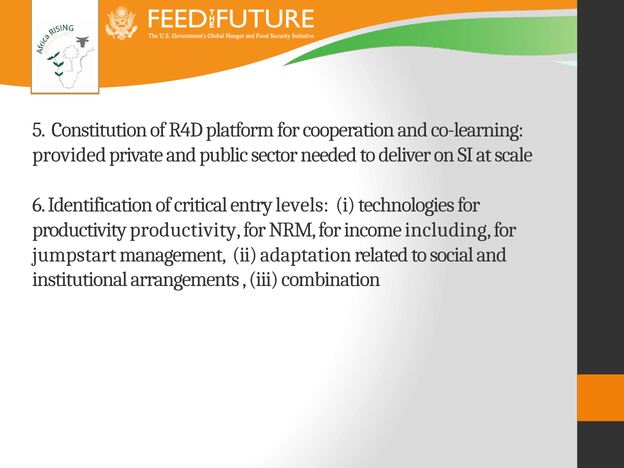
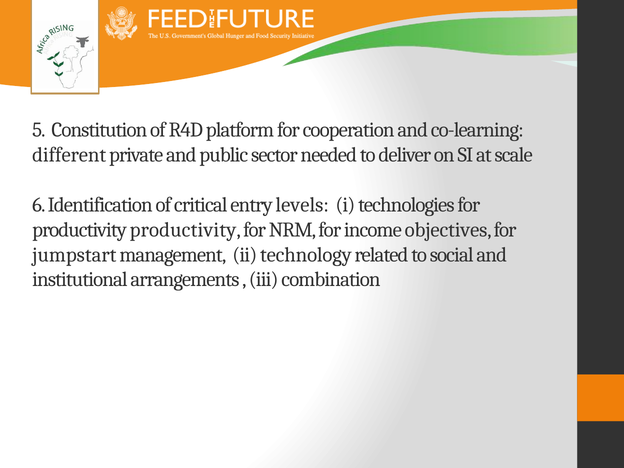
provided: provided -> different (69, 155)
including: including -> objectives (448, 230)
adaptation: adaptation -> technology (306, 255)
